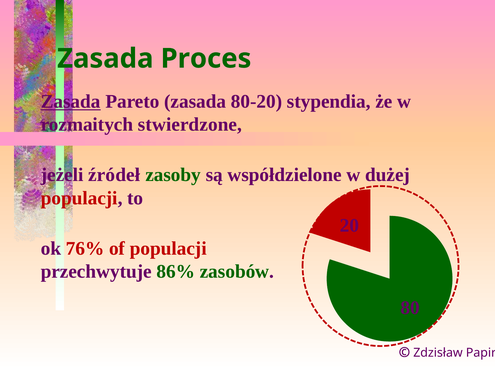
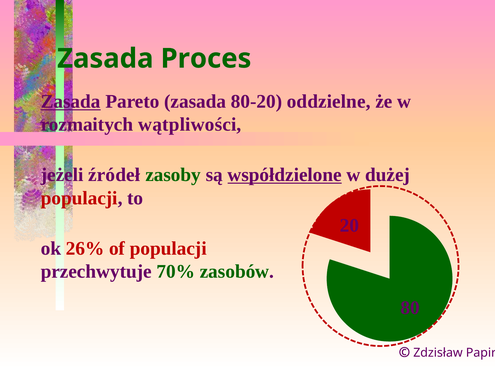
stypendia: stypendia -> oddzielne (329, 102)
stwierdzone: stwierdzone -> wątpliwości (190, 125)
współdzielone underline: none -> present (285, 175)
76%: 76% -> 26% (85, 248)
86%: 86% -> 70% (176, 272)
